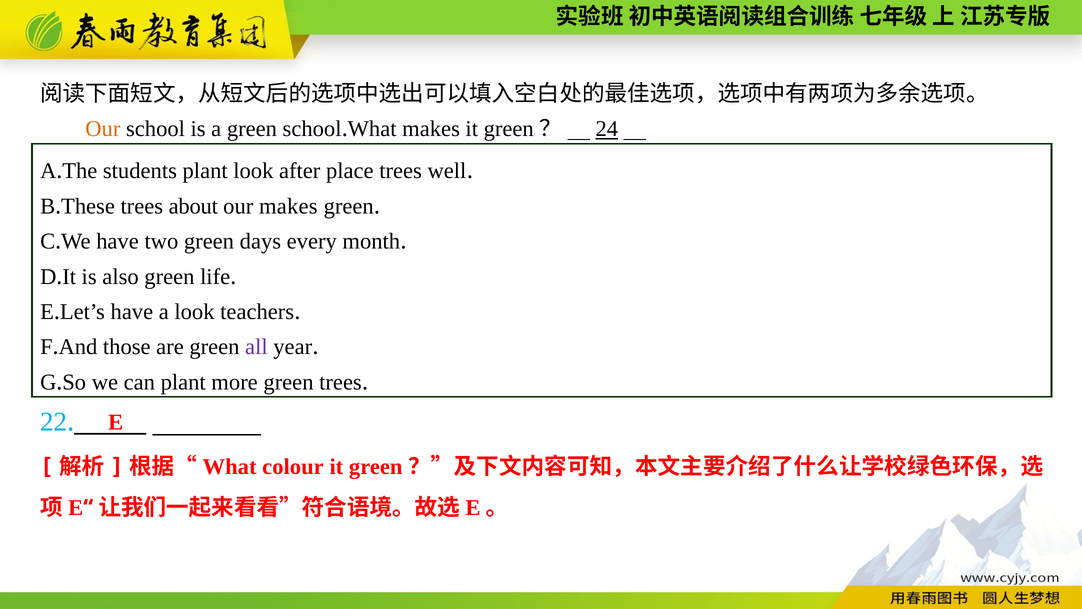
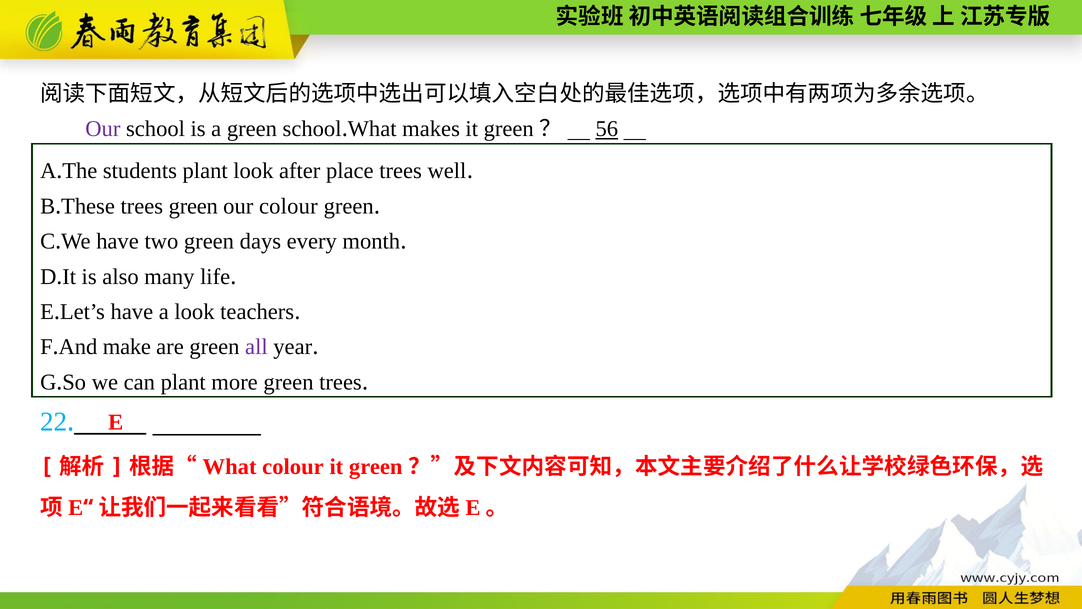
Our colour: orange -> purple (103, 129)
24: 24 -> 56 (607, 129)
trees about: about -> green (193, 206)
our makes: makes -> colour (288, 206)
also green: green -> many (169, 276)
those: those -> make (127, 347)
